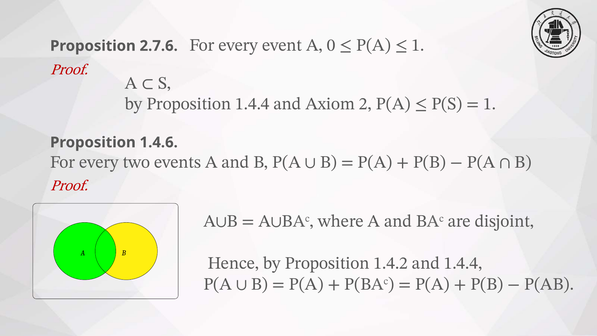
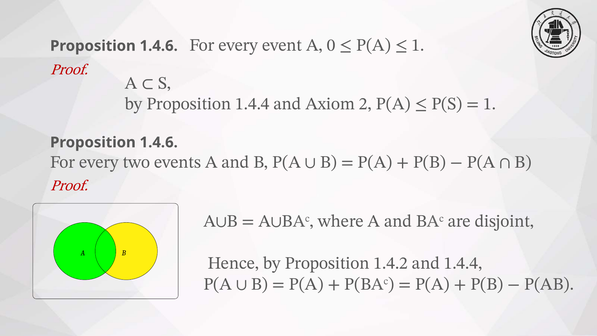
2.7.6: 2.7.6 -> 1.4.6 (159, 46)
